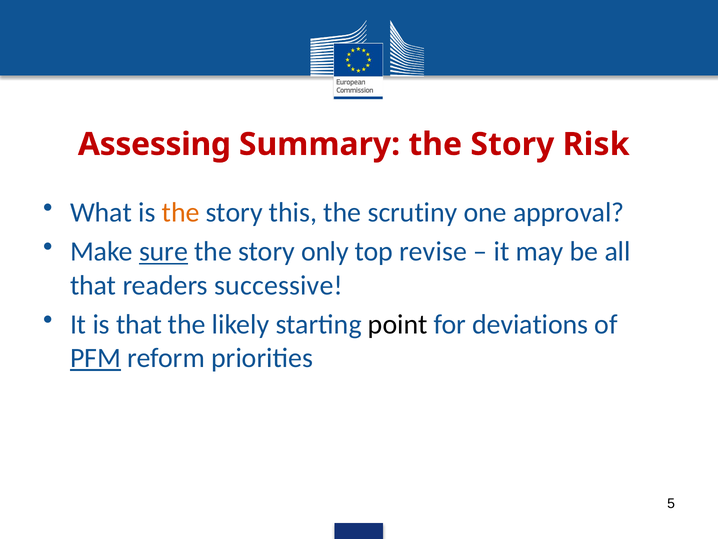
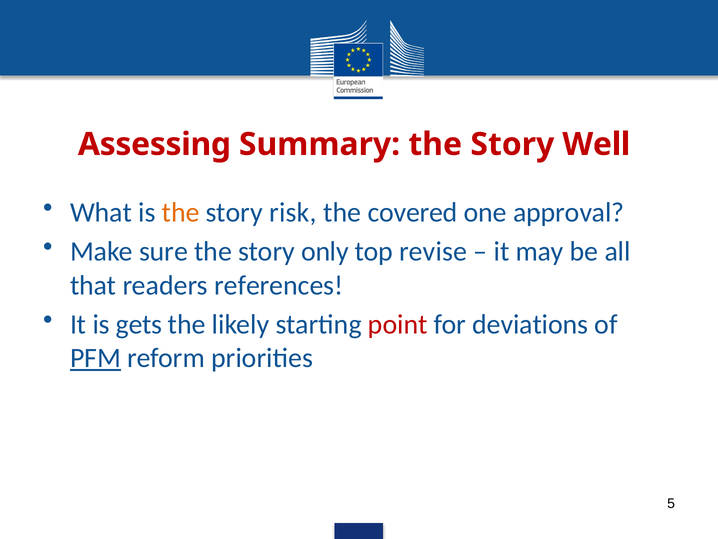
Risk: Risk -> Well (596, 144)
this: this -> risk (293, 212)
scrutiny: scrutiny -> covered (413, 212)
sure underline: present -> none (164, 252)
successive: successive -> references (279, 285)
is that: that -> gets (139, 324)
point colour: black -> red (398, 324)
